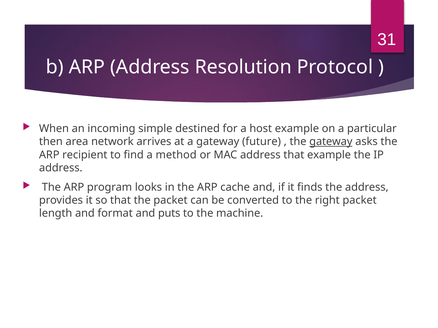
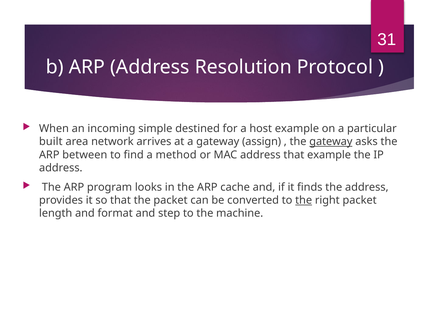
then: then -> built (51, 142)
future: future -> assign (262, 142)
recipient: recipient -> between (85, 155)
the underline: none -> present (304, 201)
puts: puts -> step (169, 214)
